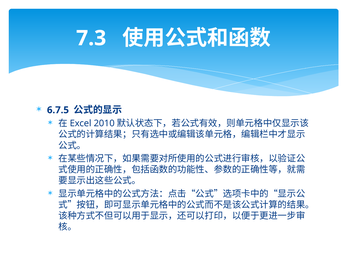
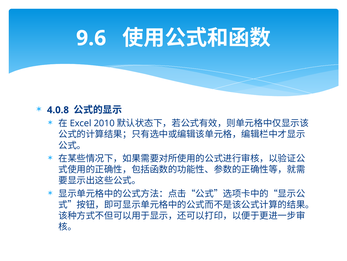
7.3: 7.3 -> 9.6 (91, 38)
6.7.5: 6.7.5 -> 4.0.8 (58, 110)
